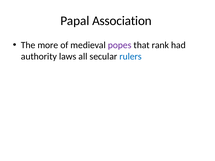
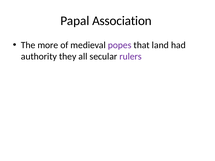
rank: rank -> land (160, 45)
laws: laws -> they (68, 57)
rulers colour: blue -> purple (131, 57)
